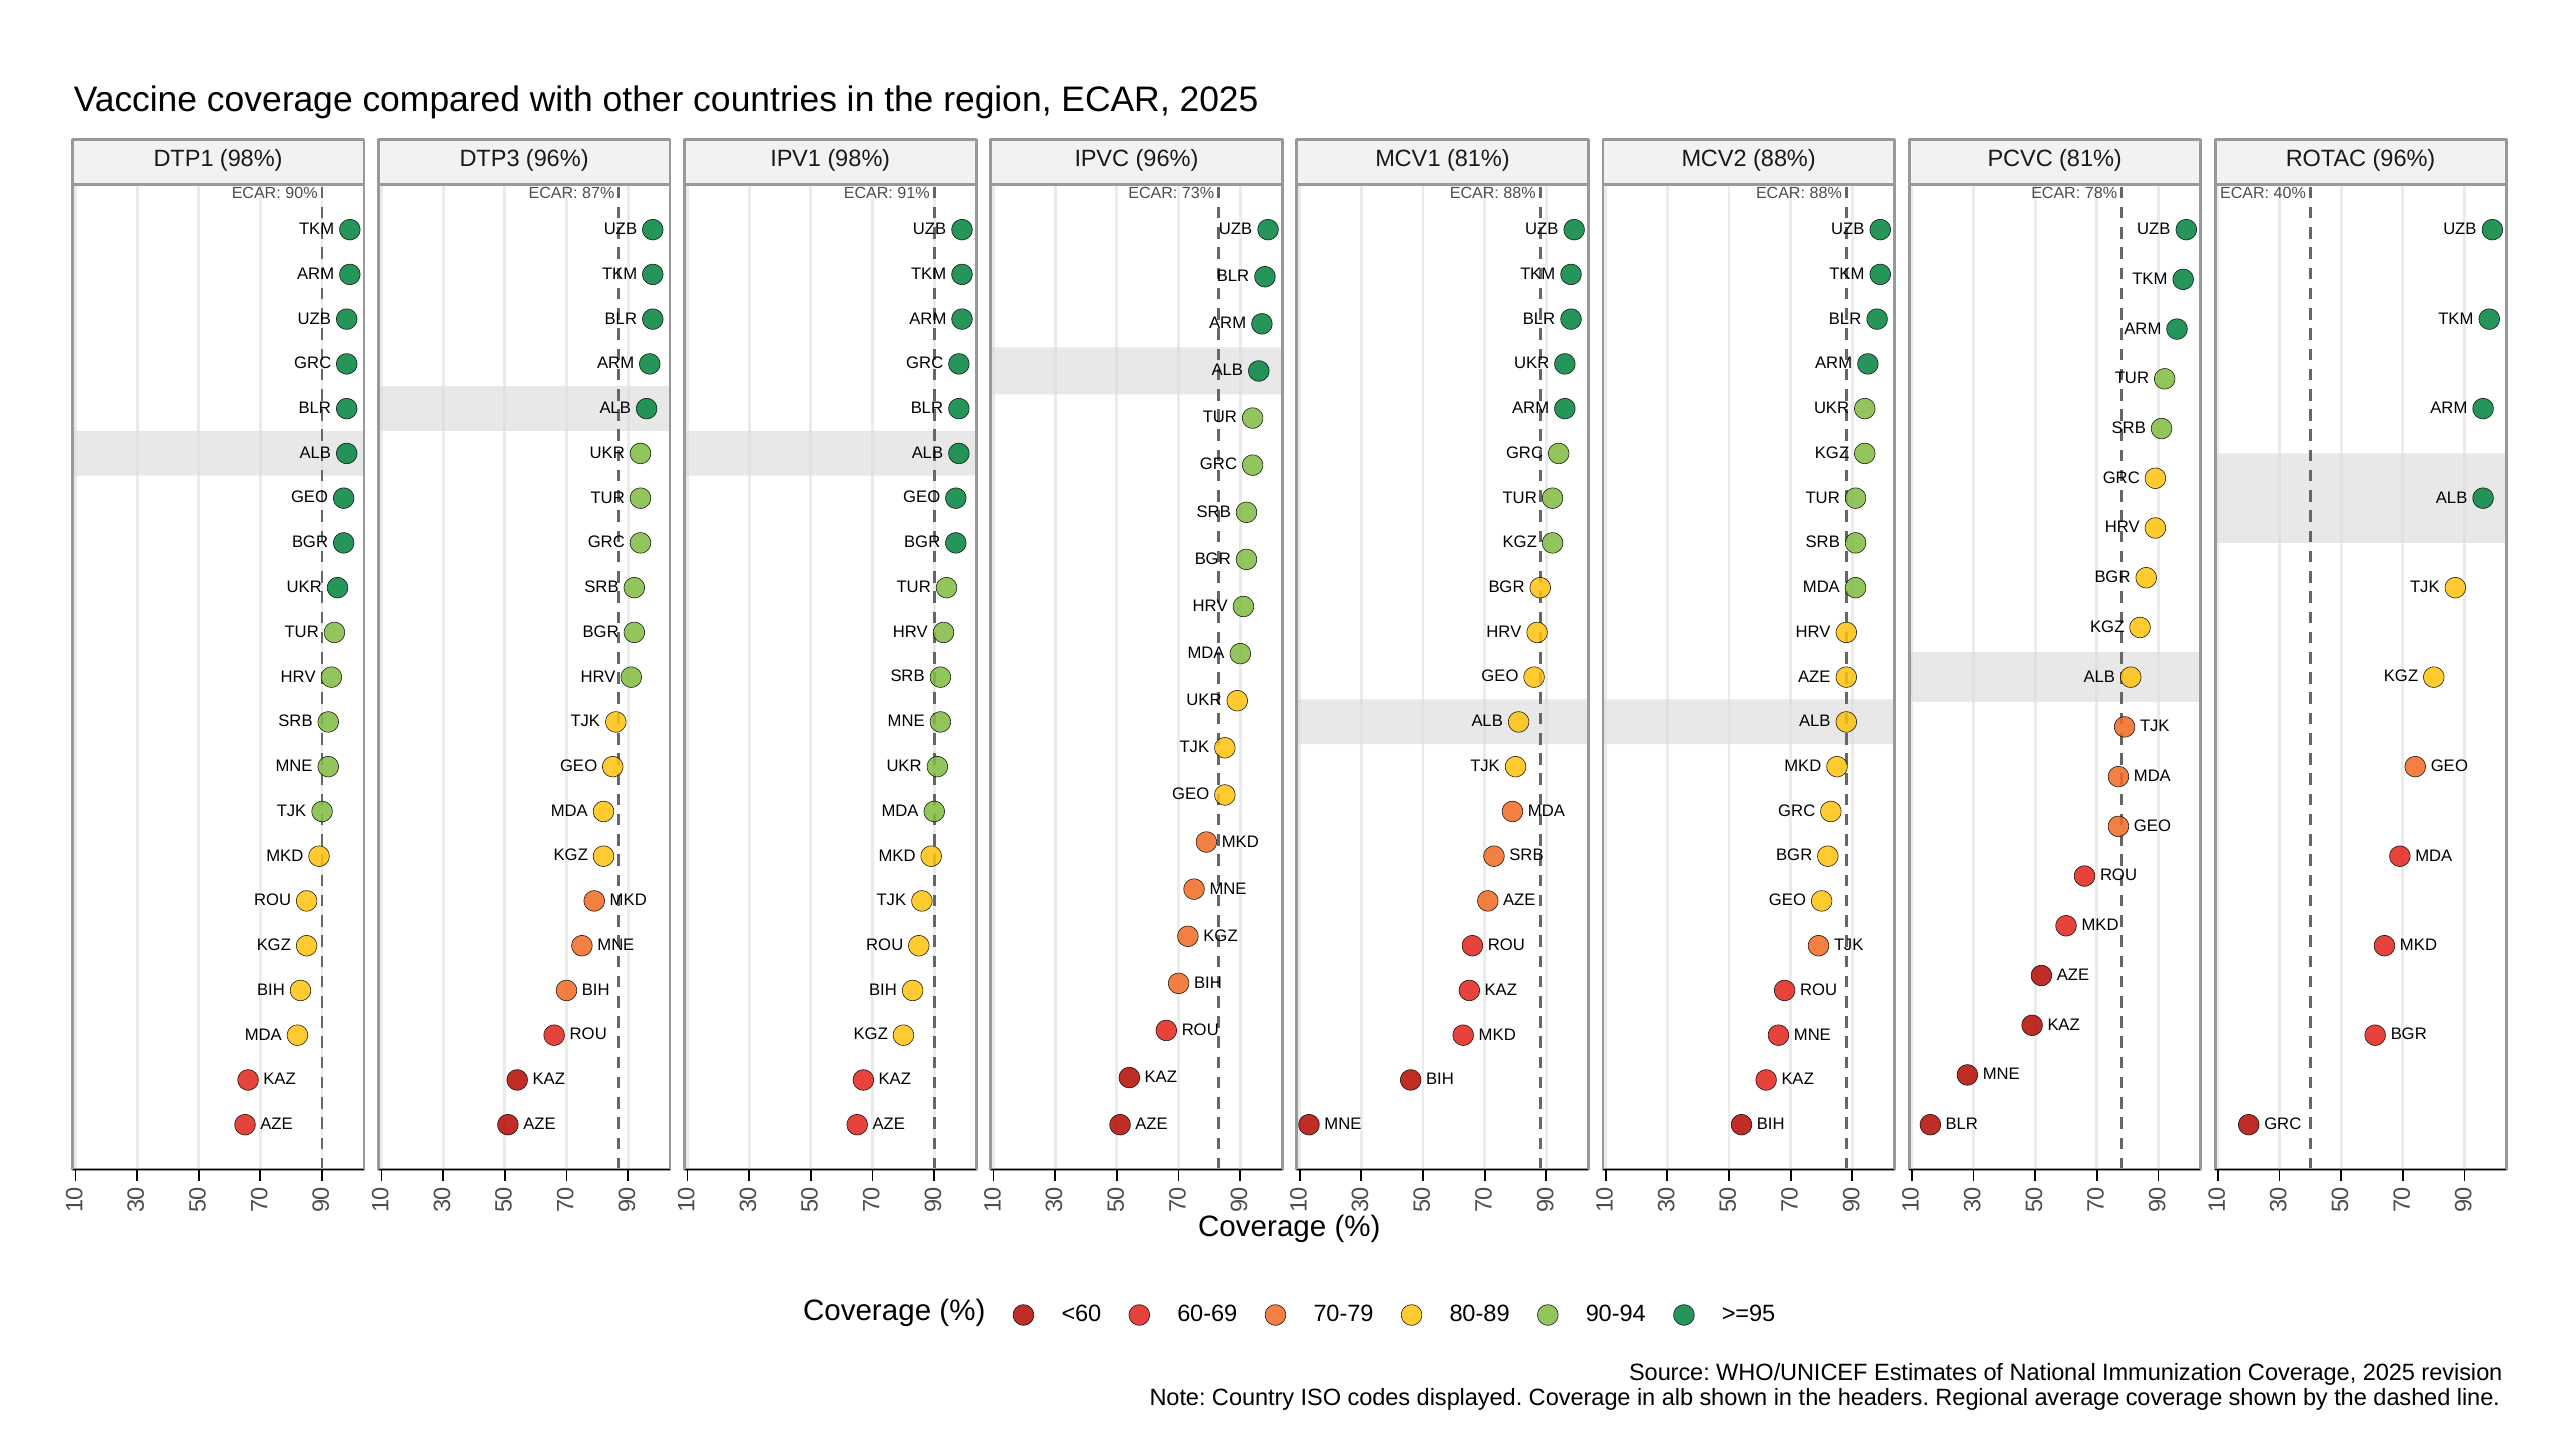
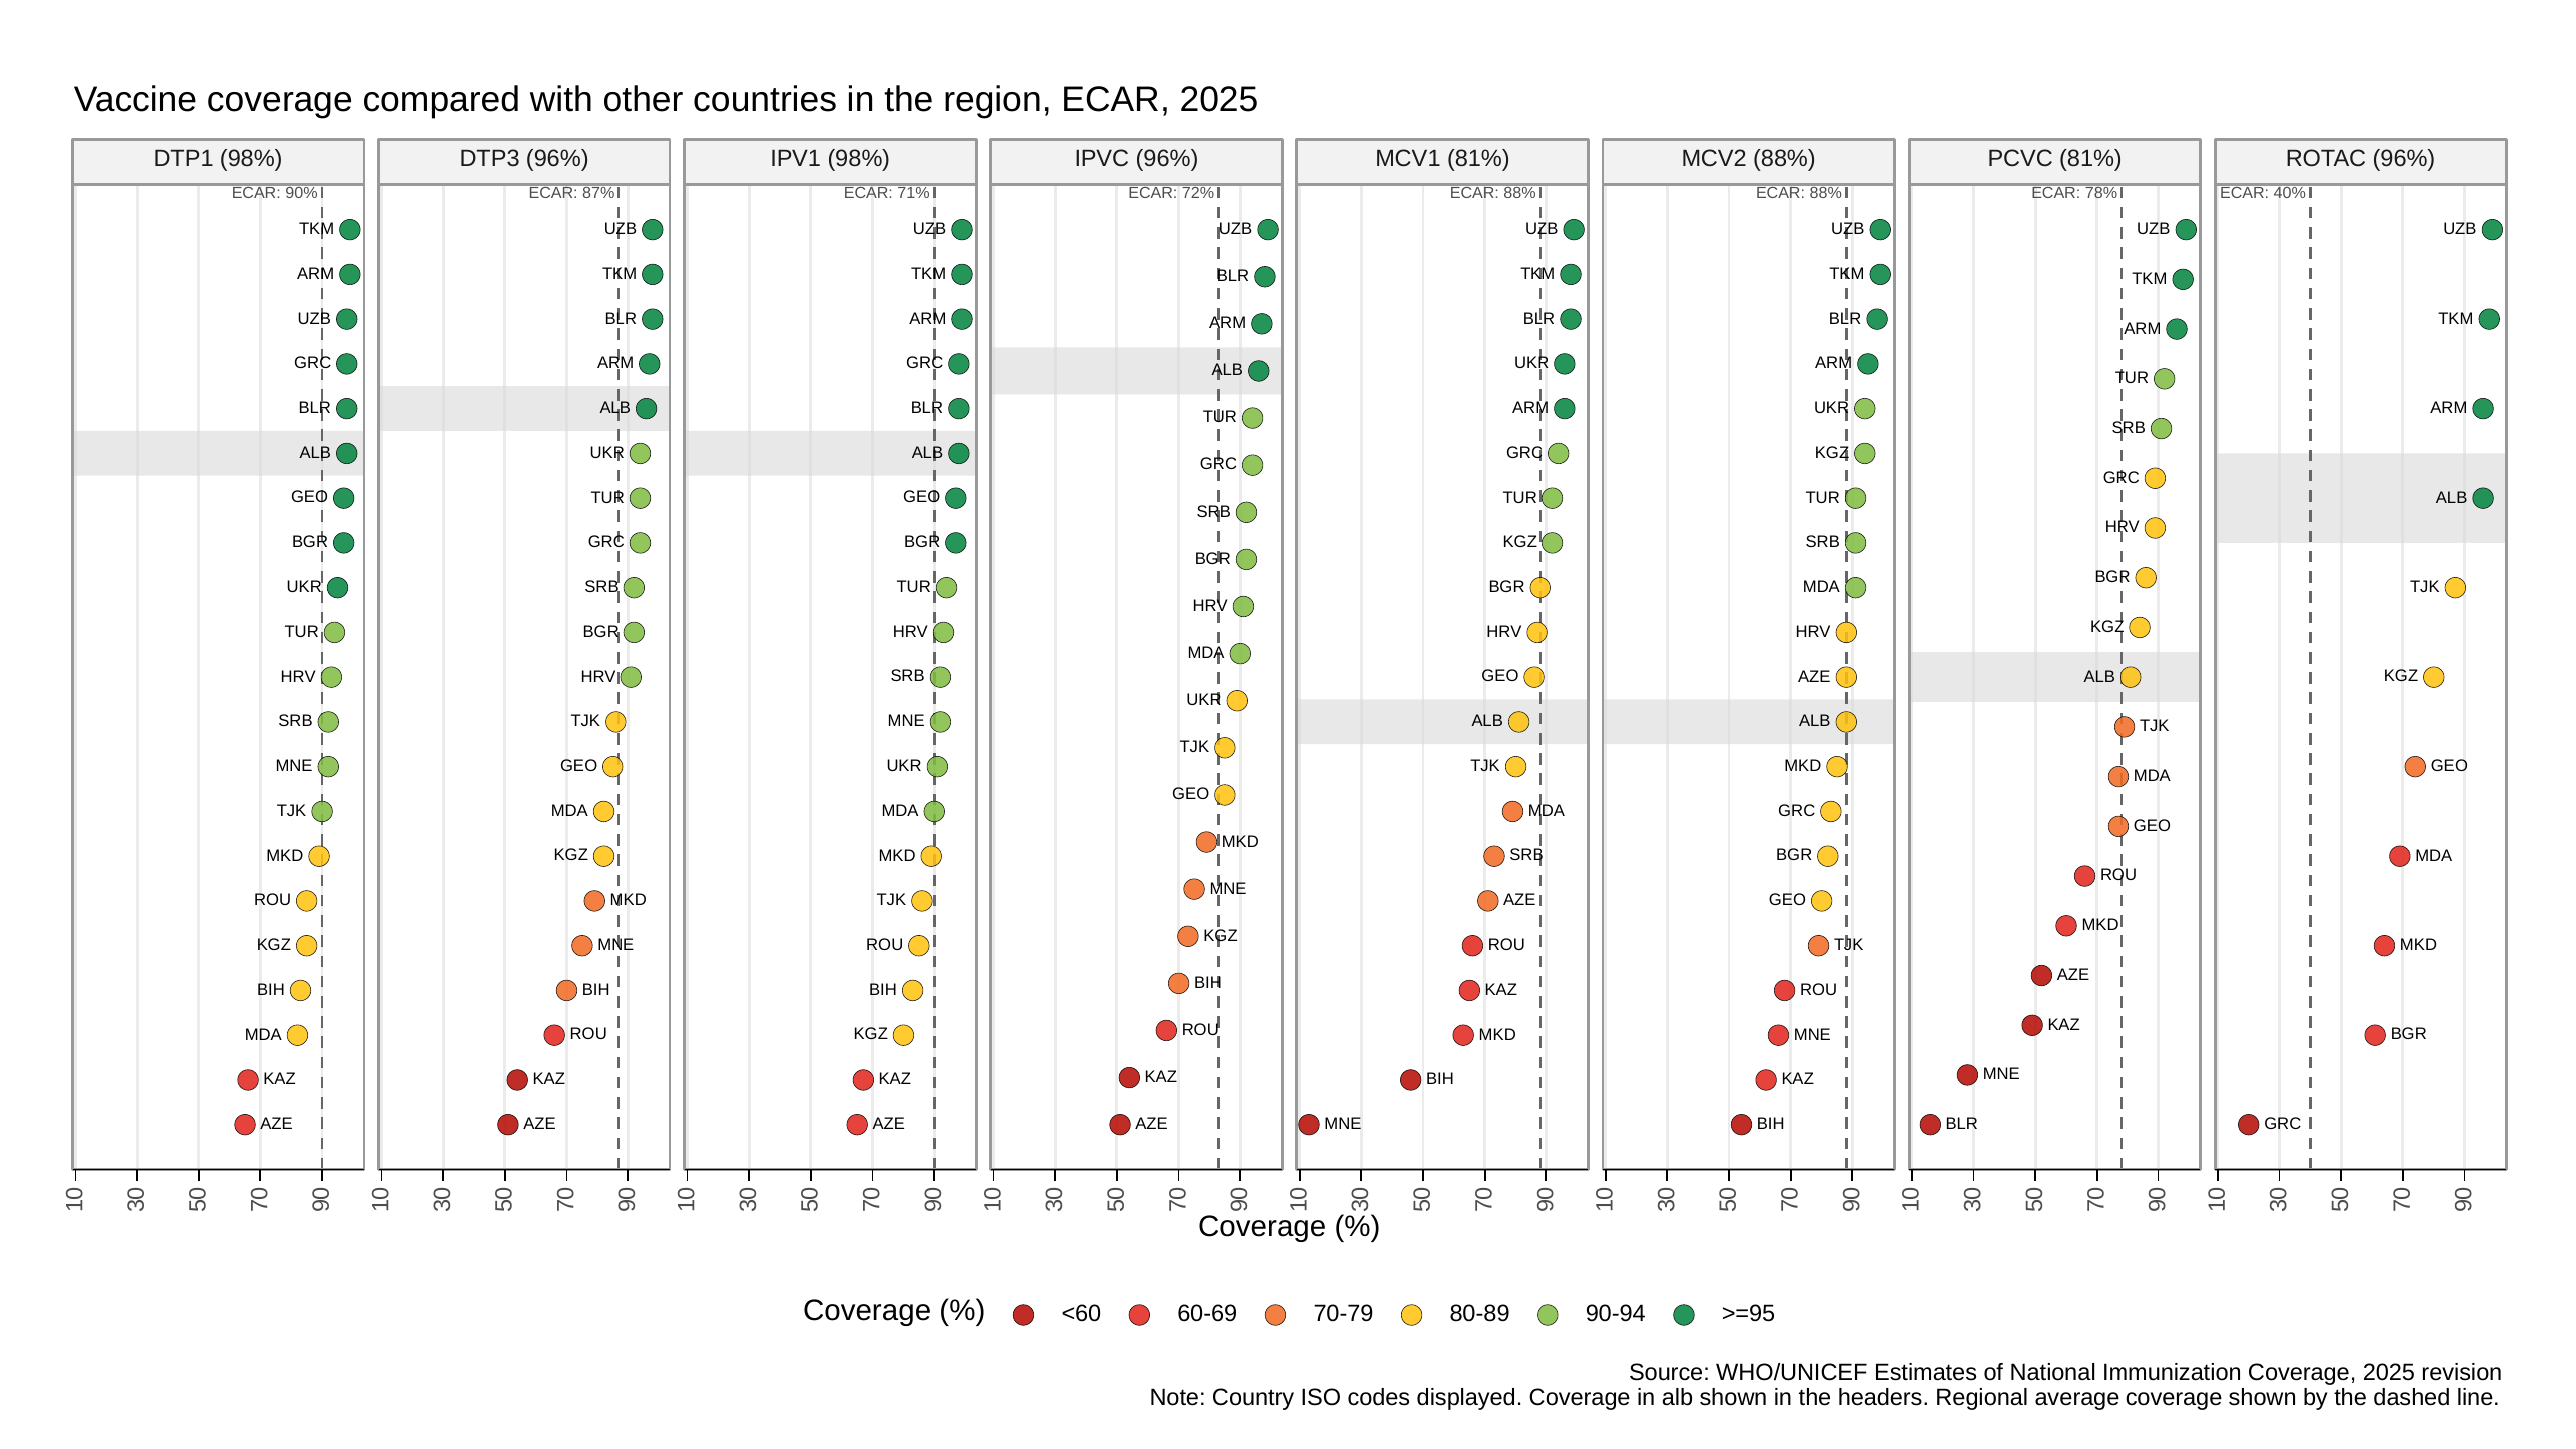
91%: 91% -> 71% (914, 193)
73%: 73% -> 72% (1198, 193)
